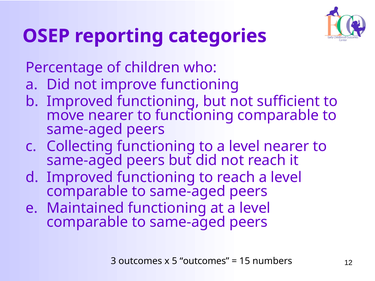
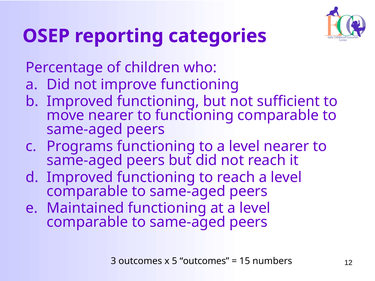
Collecting: Collecting -> Programs (80, 146)
